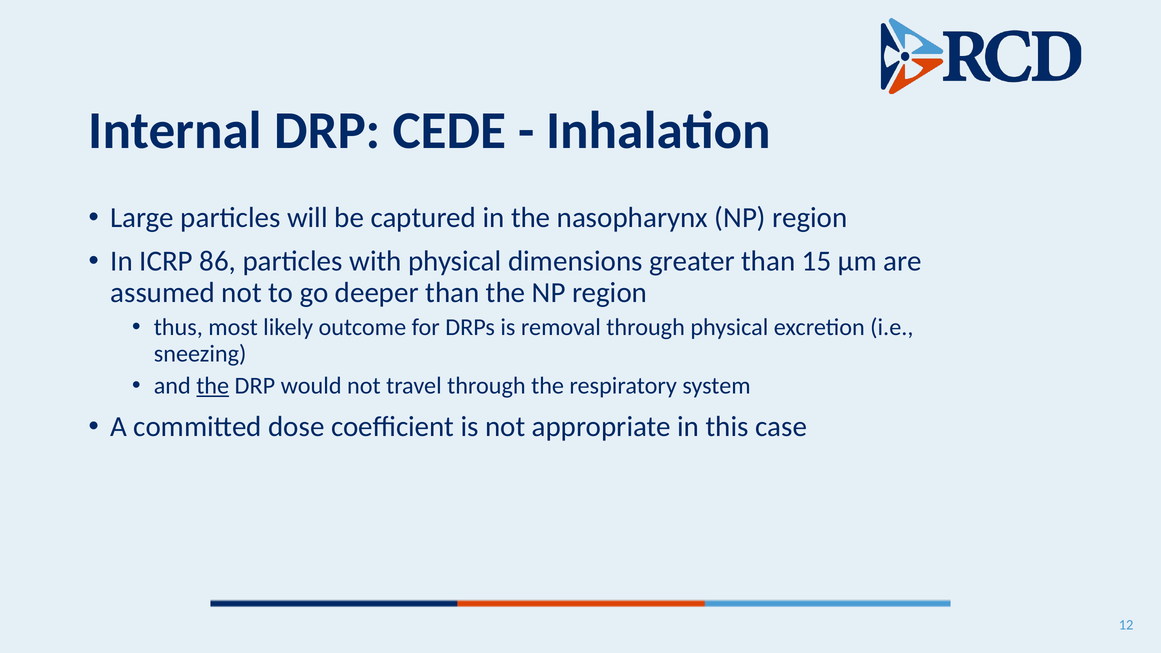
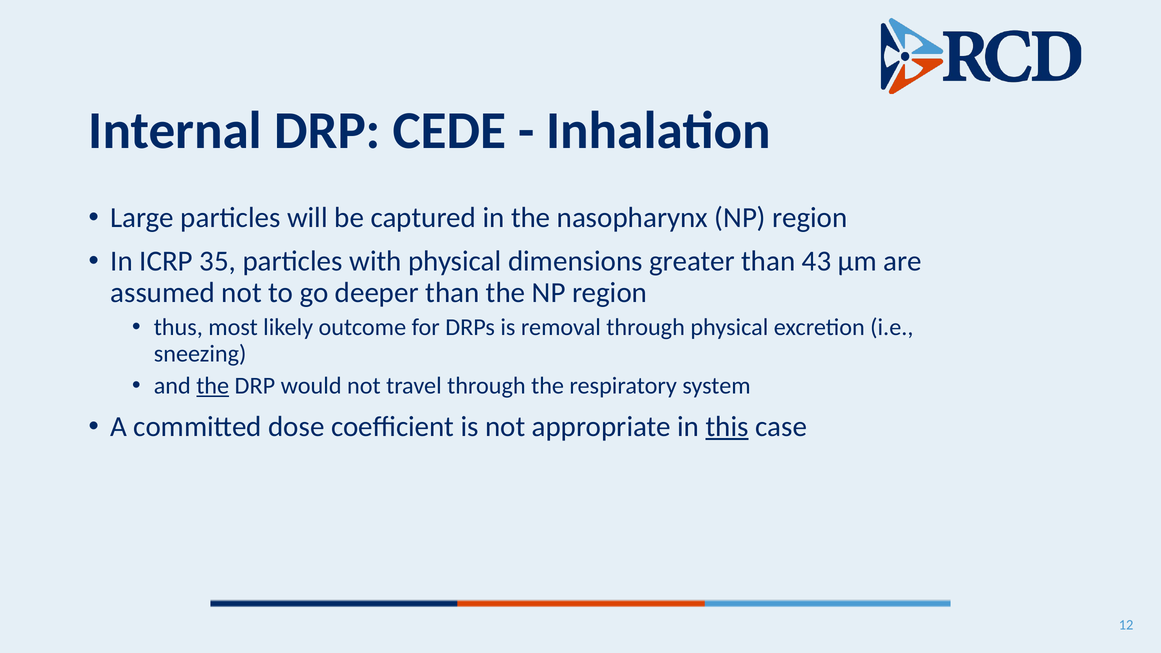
86: 86 -> 35 (218, 261)
15: 15 -> 43 (817, 261)
this underline: none -> present (727, 427)
